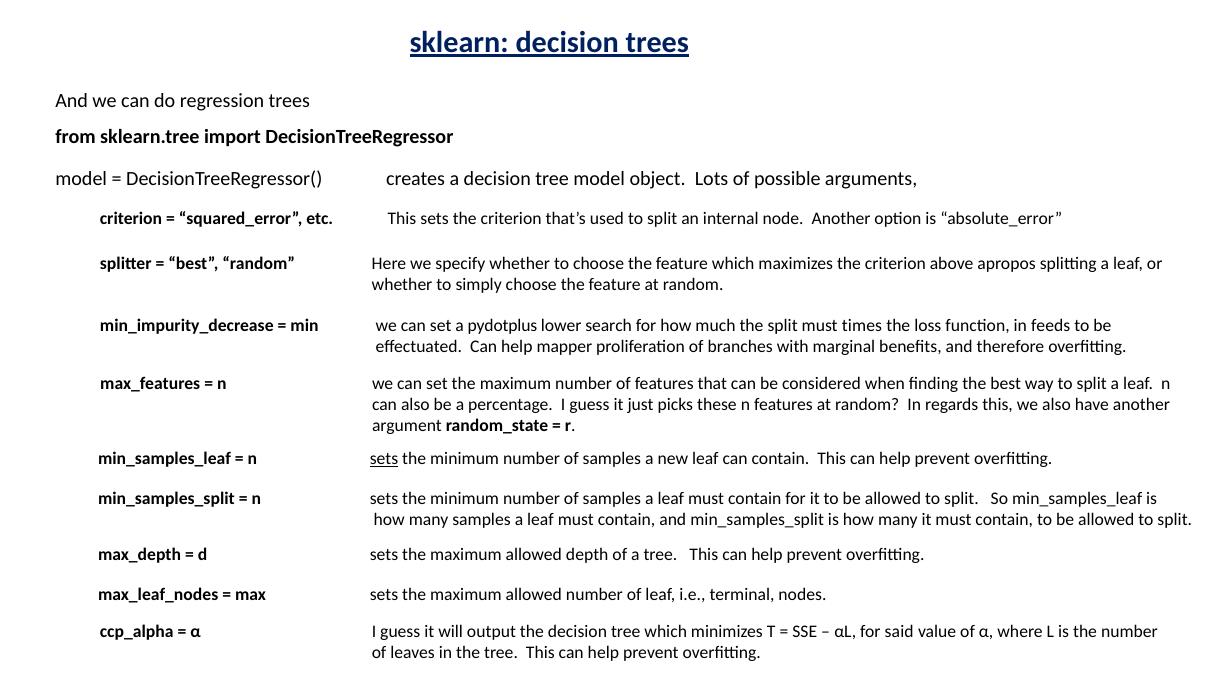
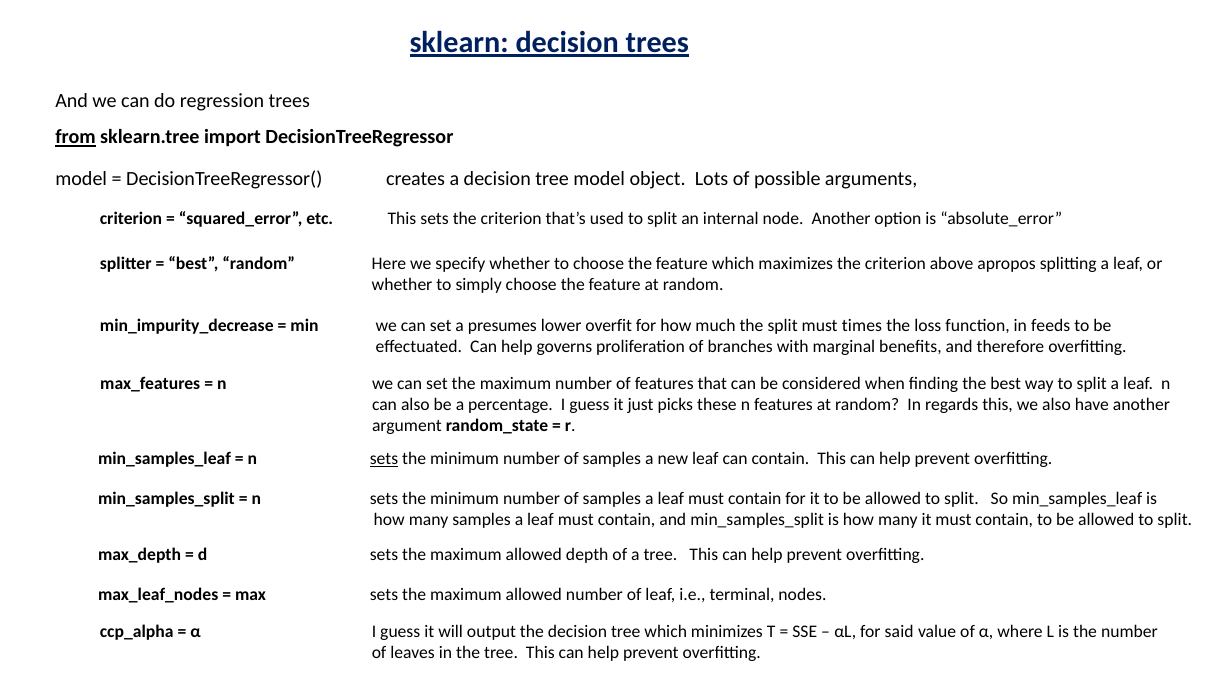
from underline: none -> present (76, 137)
pydotplus: pydotplus -> presumes (502, 325)
search: search -> overfit (609, 325)
mapper: mapper -> governs (564, 346)
